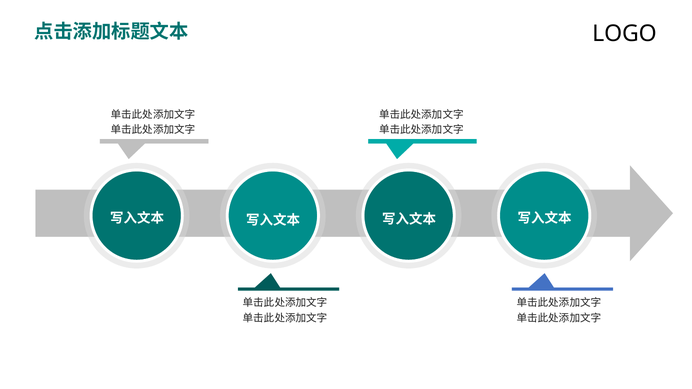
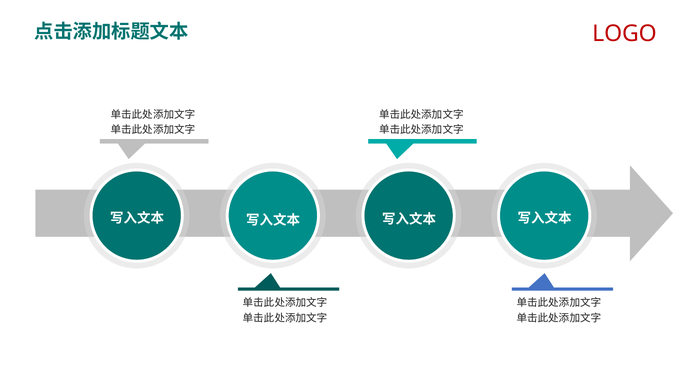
LOGO colour: black -> red (624, 34)
